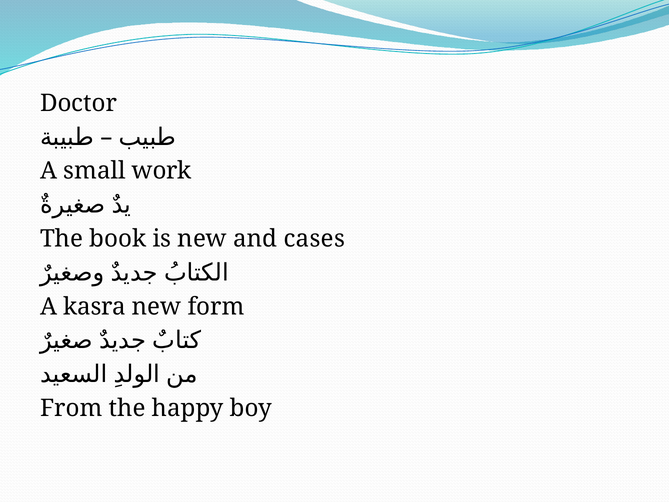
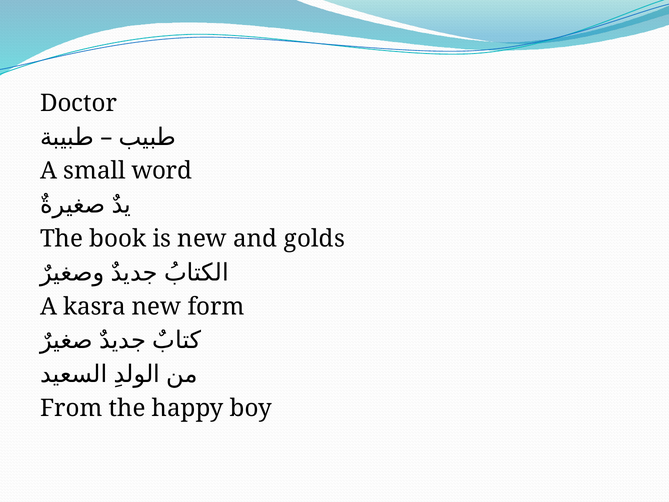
work: work -> word (162, 171)
cases: cases -> golds (314, 239)
